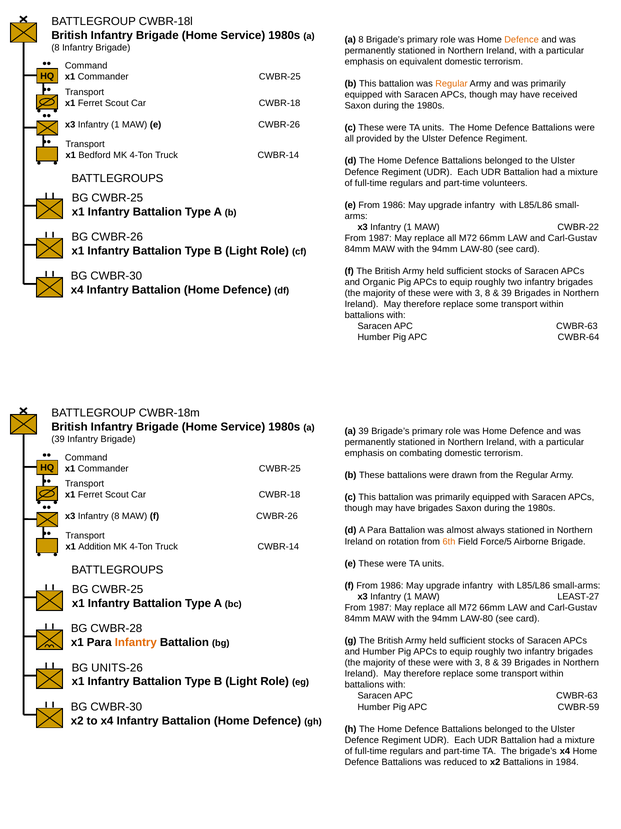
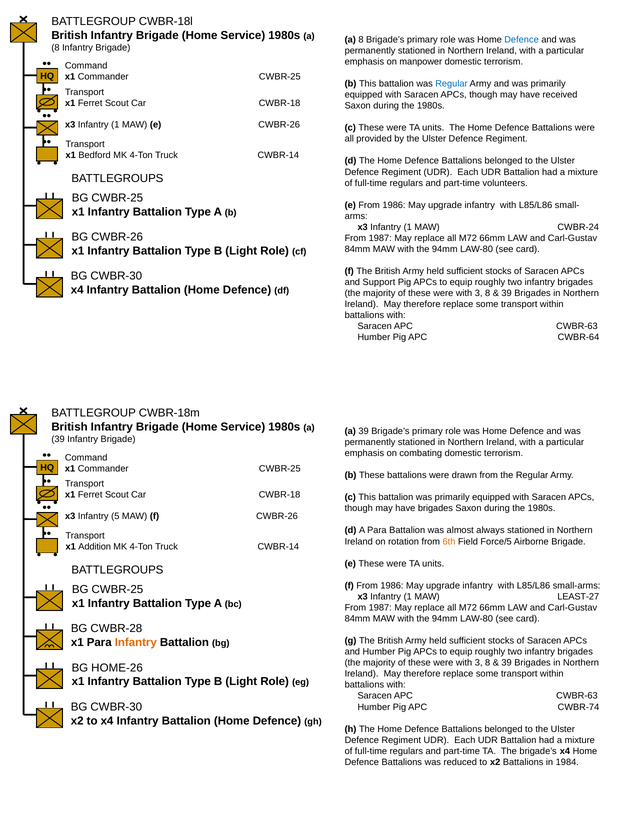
Defence colour: orange -> blue (522, 40)
equivalent: equivalent -> manpower (421, 62)
Regular colour: orange -> blue (451, 84)
CWBR-22: CWBR-22 -> CWBR-24 (578, 227)
Organic: Organic -> Support (379, 282)
Infantry 8: 8 -> 5 (115, 516)
UNITS-26: UNITS-26 -> HOME-26 (117, 667)
CWBR-59: CWBR-59 -> CWBR-74 (578, 706)
